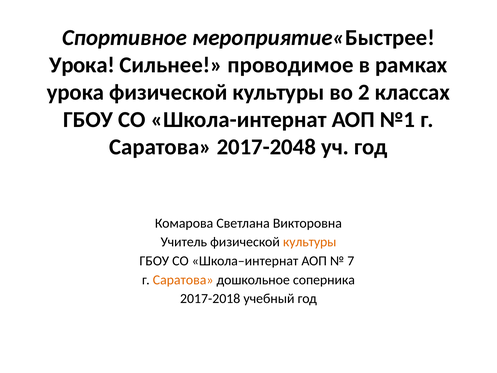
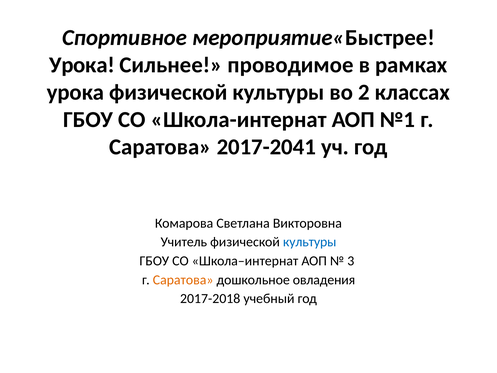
2017-2048: 2017-2048 -> 2017-2041 (266, 147)
культуры colour: orange -> blue (310, 242)
7: 7 -> 3 (351, 261)
соперника: соперника -> овладения (324, 280)
